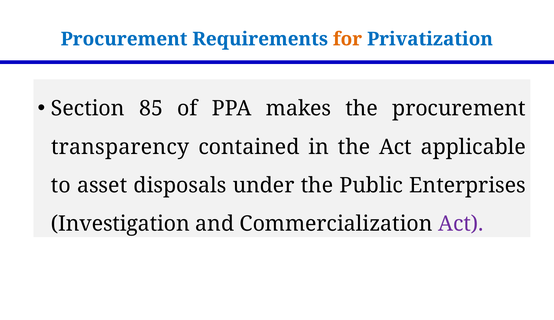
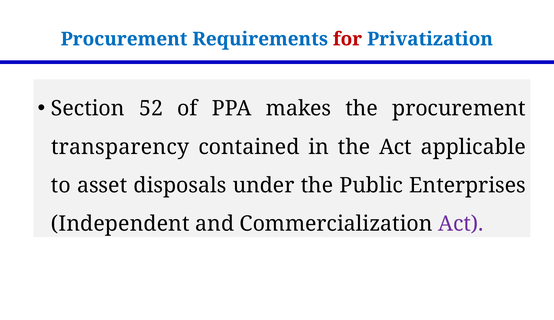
for colour: orange -> red (348, 39)
85: 85 -> 52 (151, 108)
Investigation: Investigation -> Independent (120, 223)
